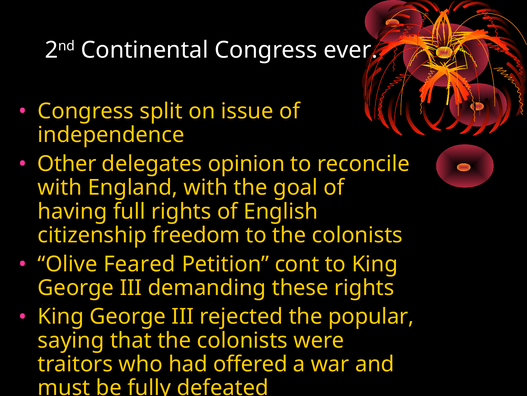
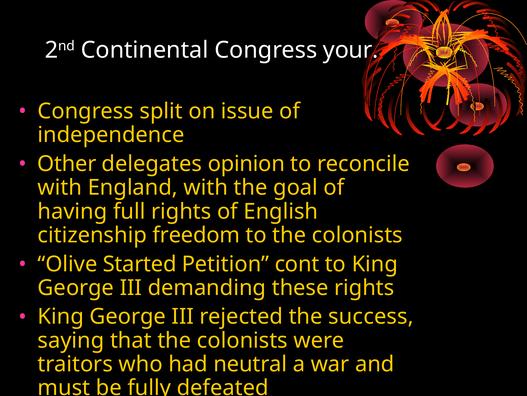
ever: ever -> your (351, 50)
Feared: Feared -> Started (140, 264)
popular: popular -> success (371, 316)
offered: offered -> neutral (250, 364)
